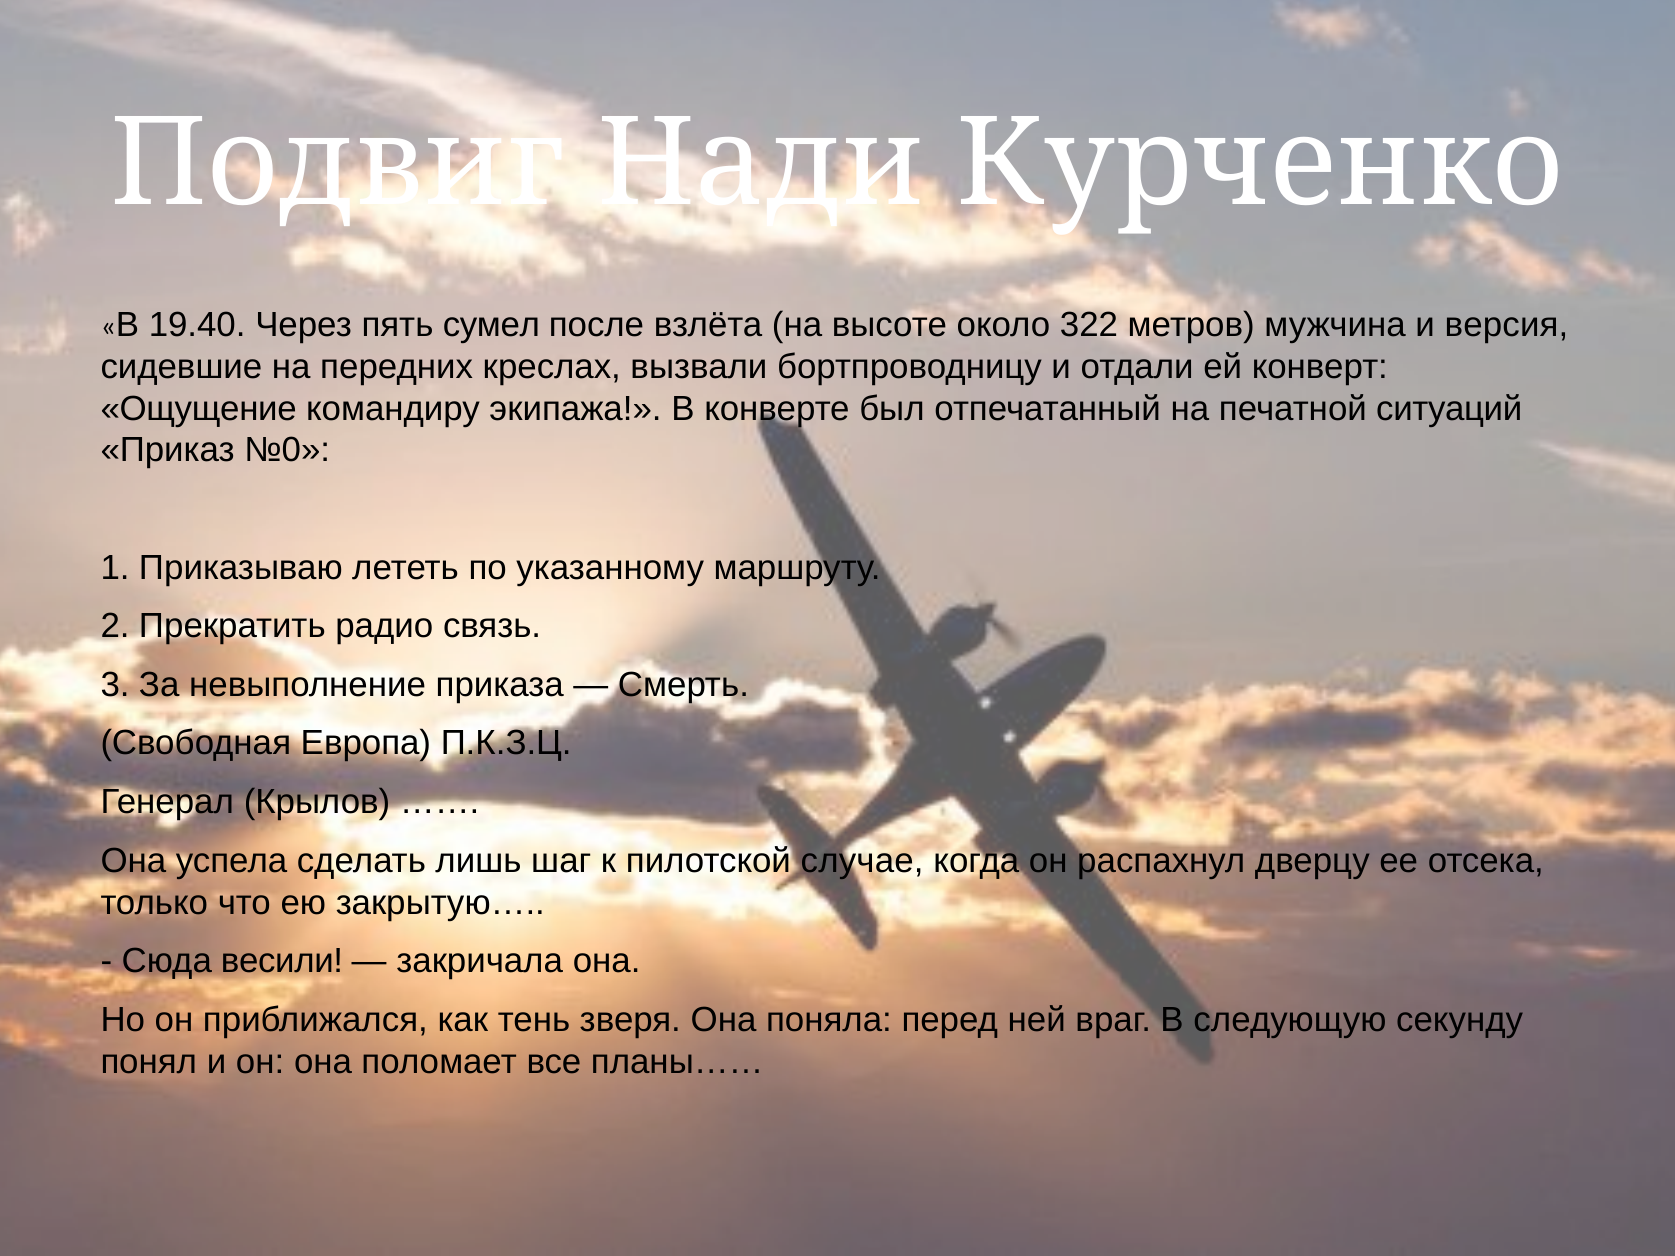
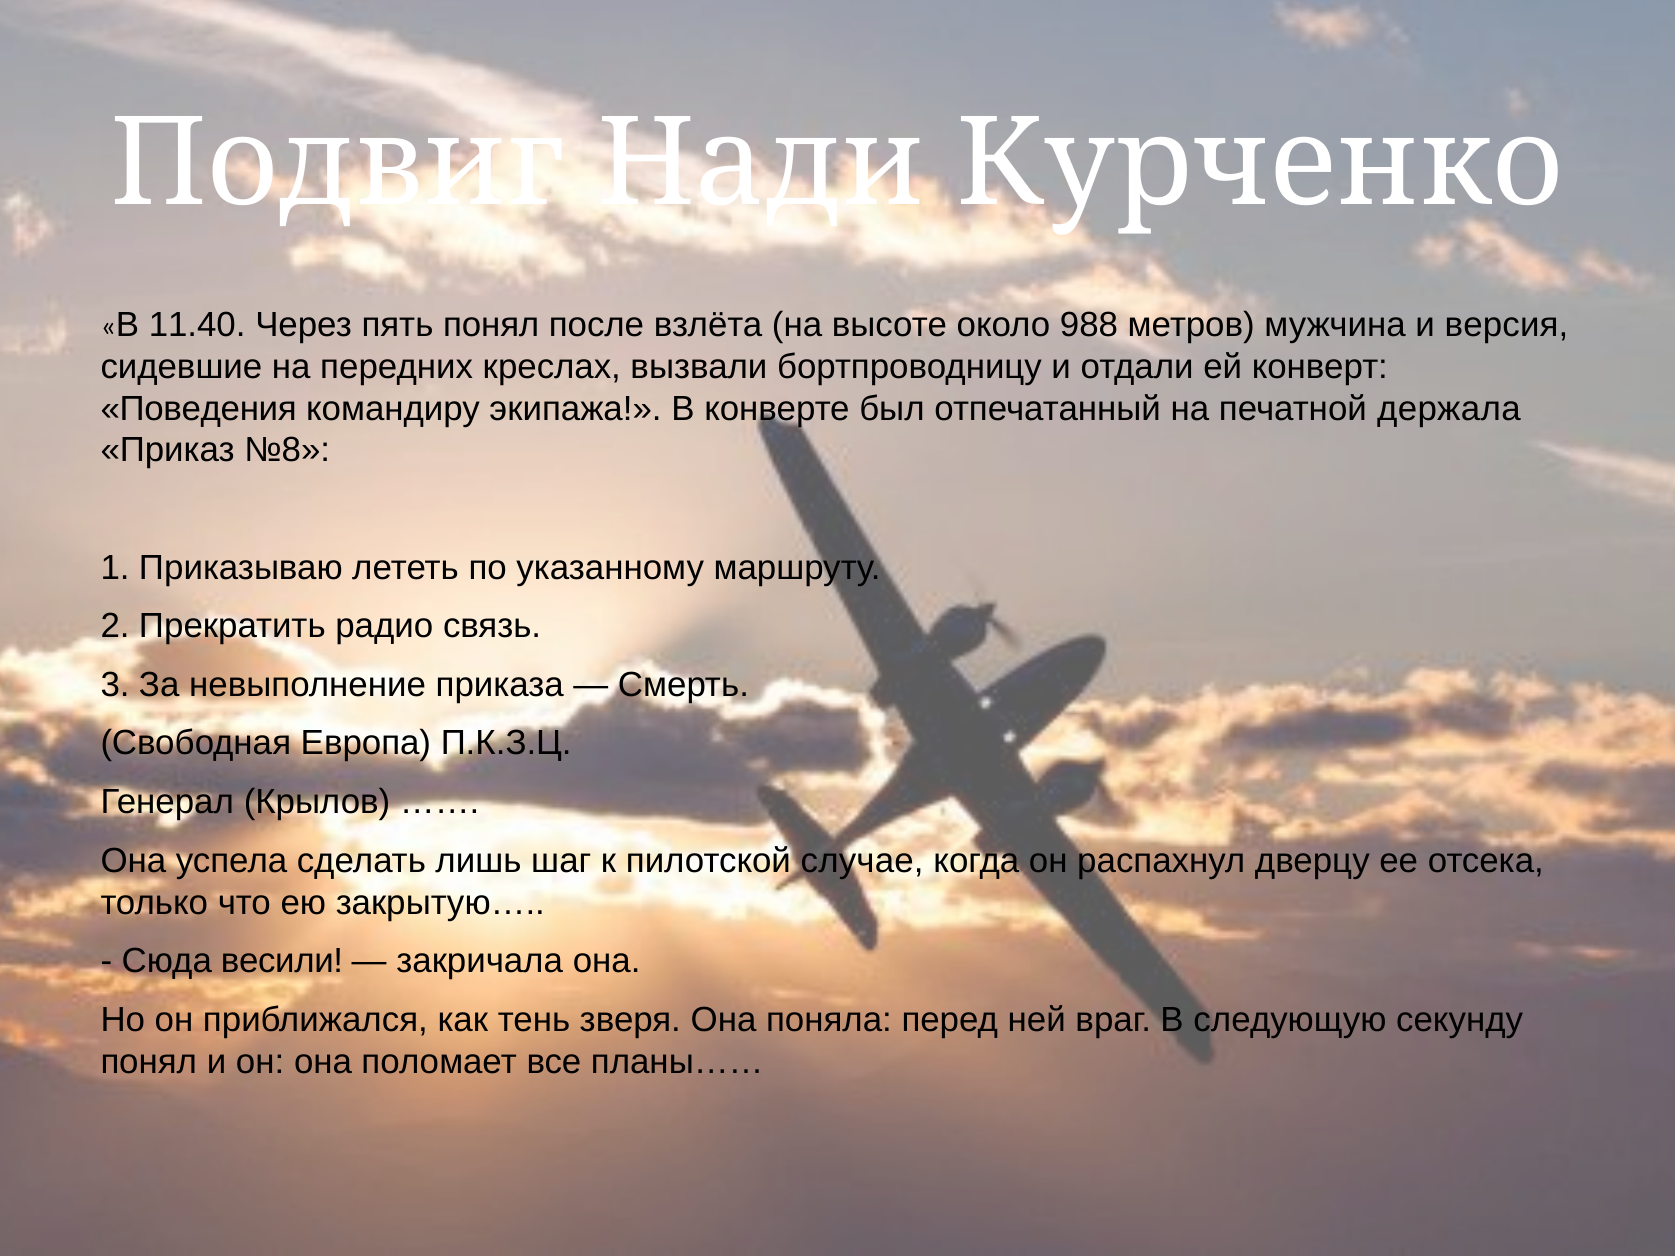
19.40: 19.40 -> 11.40 (197, 325)
пять сумел: сумел -> понял (491, 325)
322: 322 -> 988 (1089, 325)
Ощущение: Ощущение -> Поведения (199, 409)
ситуаций: ситуаций -> держала (1449, 409)
№0: №0 -> №8 (287, 450)
